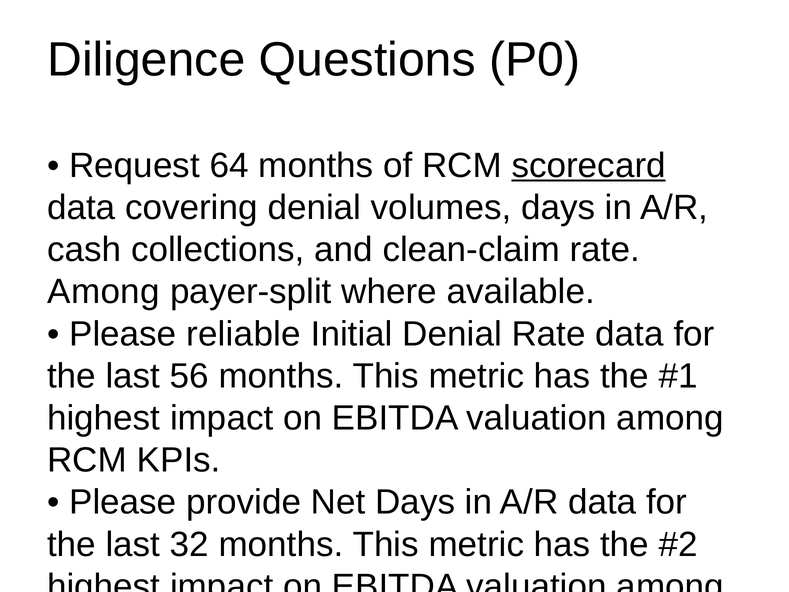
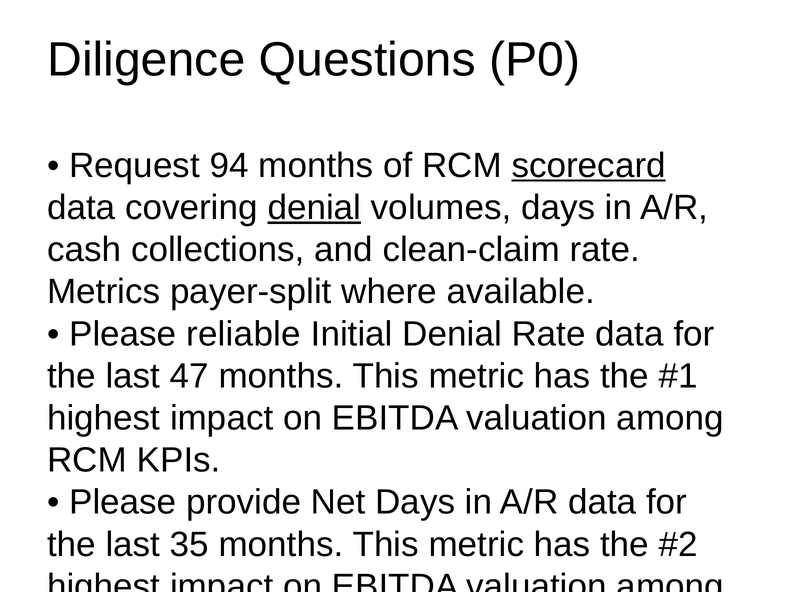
64: 64 -> 94 (229, 165)
denial underline: none -> present (314, 208)
Among: Among -> Metrics (104, 292)
56: 56 -> 47 (189, 376)
32: 32 -> 35 (189, 544)
